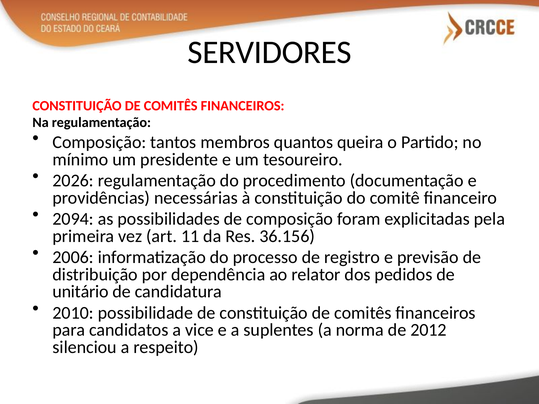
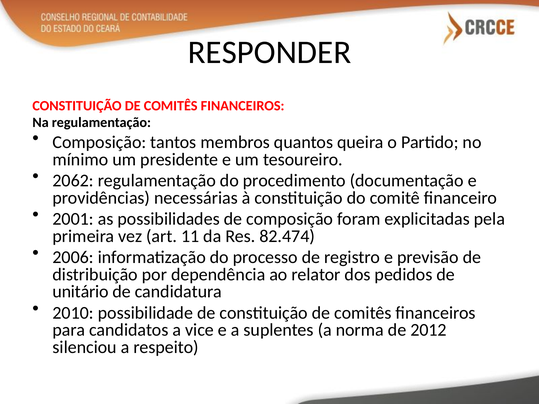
SERVIDORES: SERVIDORES -> RESPONDER (269, 52)
2026: 2026 -> 2062 (73, 181)
2094: 2094 -> 2001 (73, 219)
36.156: 36.156 -> 82.474 (287, 236)
